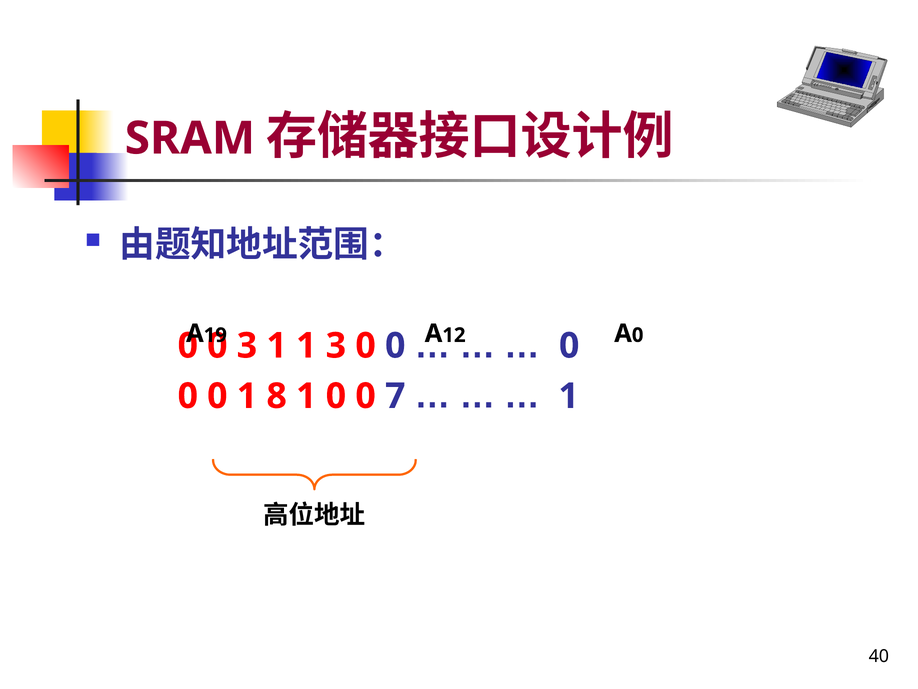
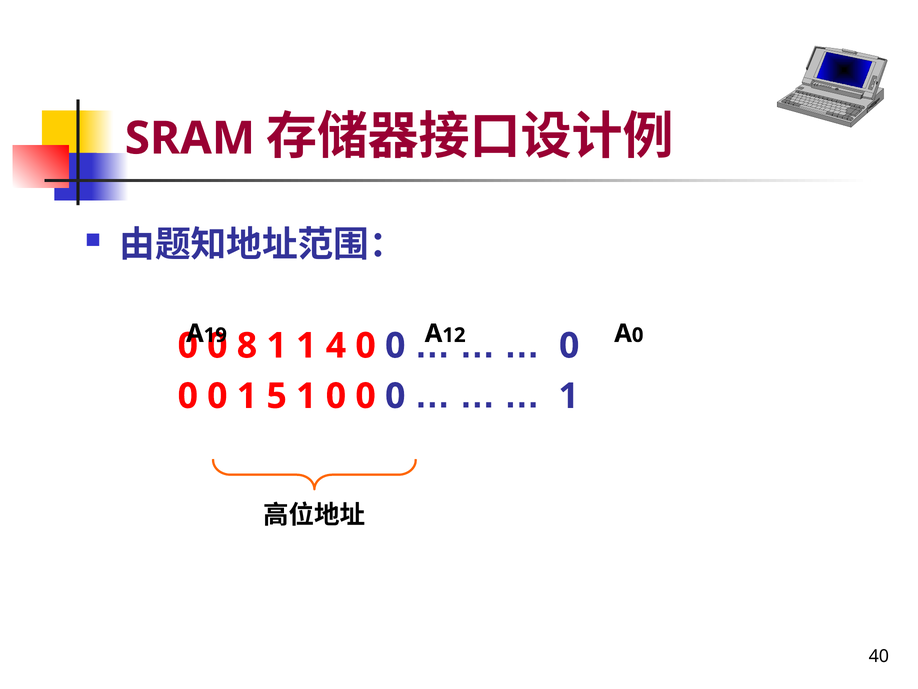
3: 3 -> 8 (247, 346)
1 3: 3 -> 4 (336, 346)
8: 8 -> 5 (277, 396)
1 0 0 7: 7 -> 0 (395, 396)
